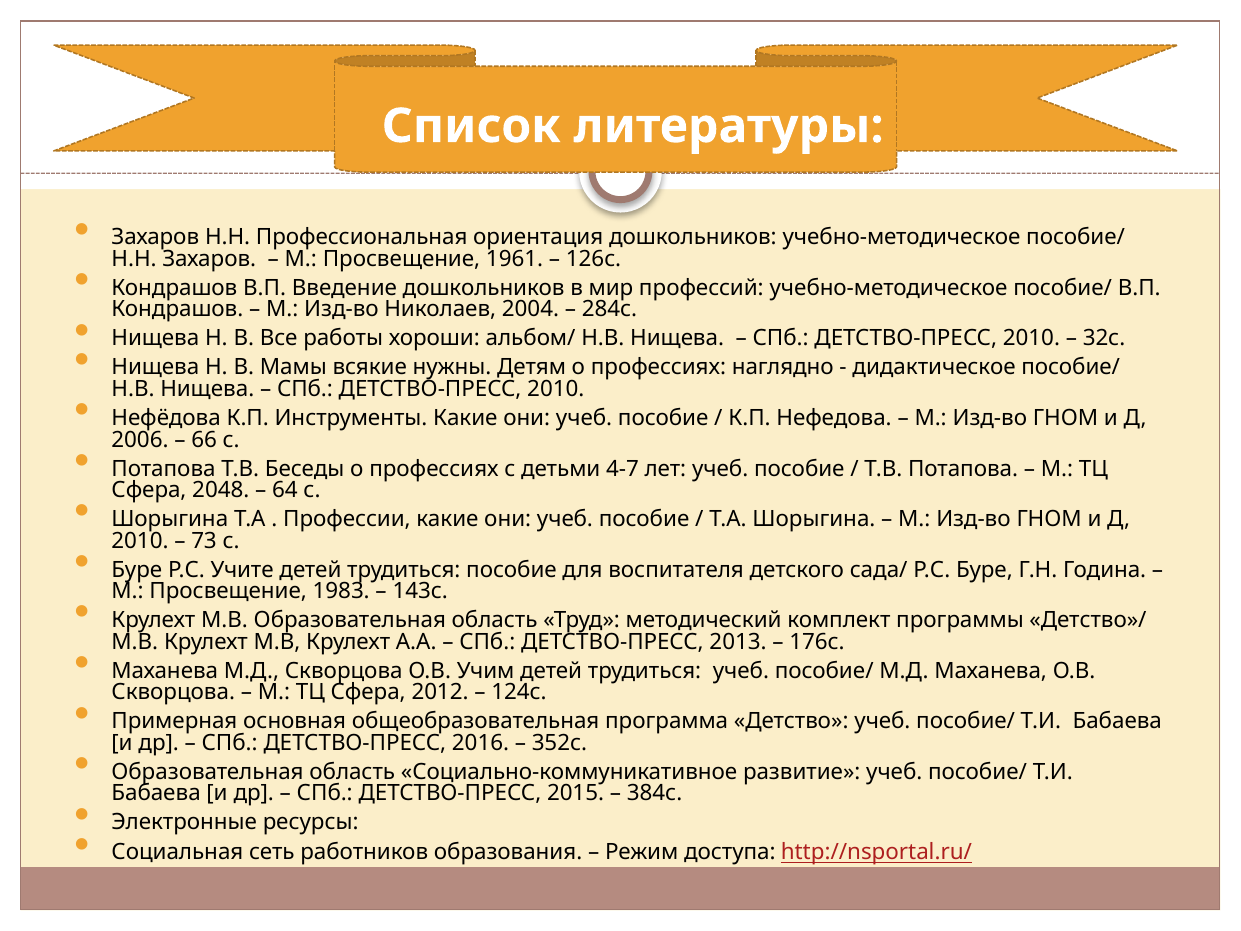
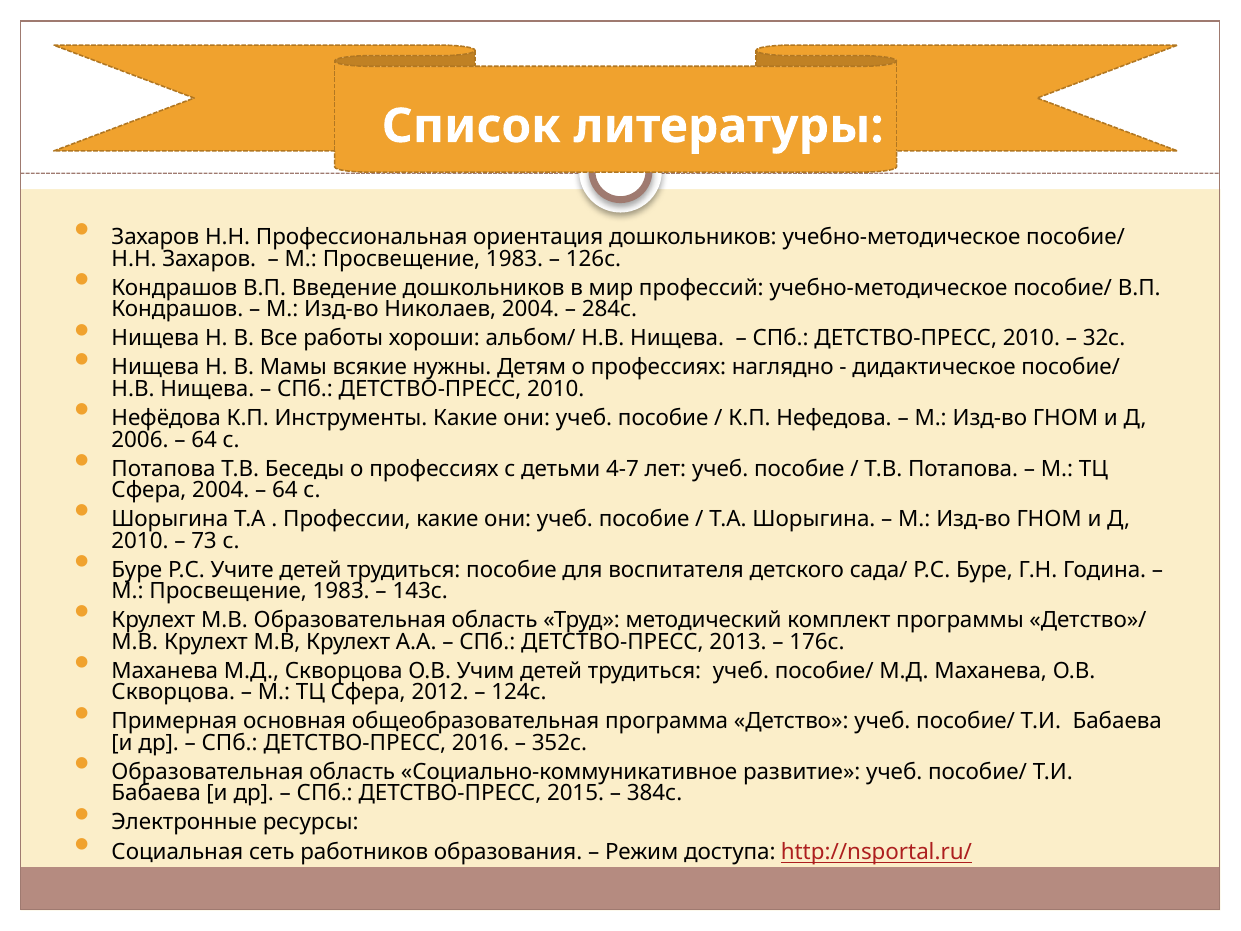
1961: 1961 -> 1983 (515, 259)
66: 66 -> 64 (204, 440)
Сфера 2048: 2048 -> 2004 (221, 490)
